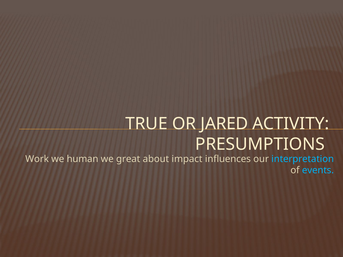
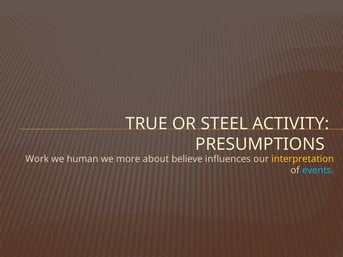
JARED: JARED -> STEEL (224, 124)
great: great -> more (128, 159)
impact: impact -> believe (187, 159)
interpretation colour: light blue -> yellow (303, 159)
